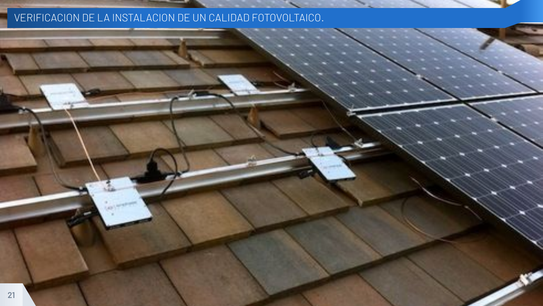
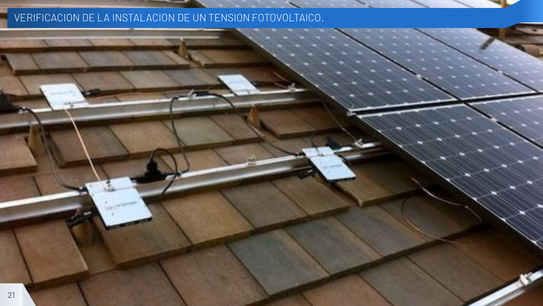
CALIDAD: CALIDAD -> TENSION (229, 18)
